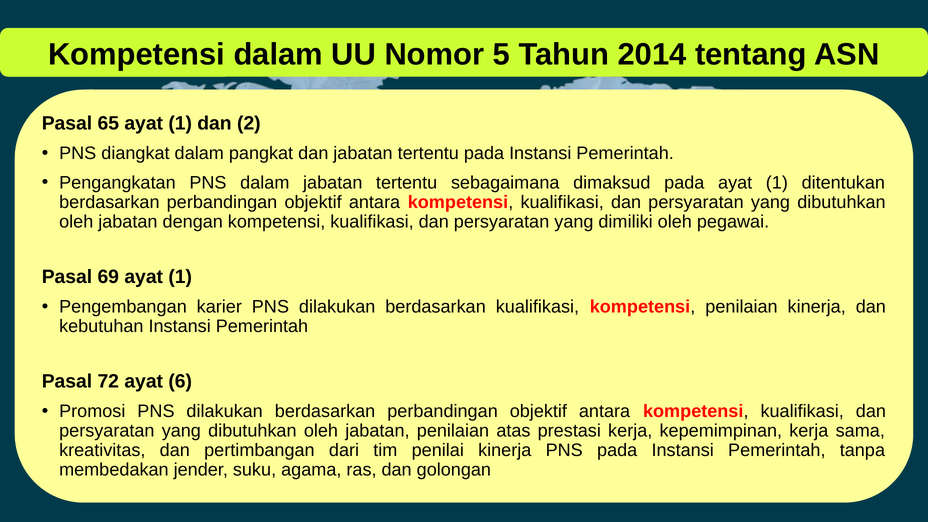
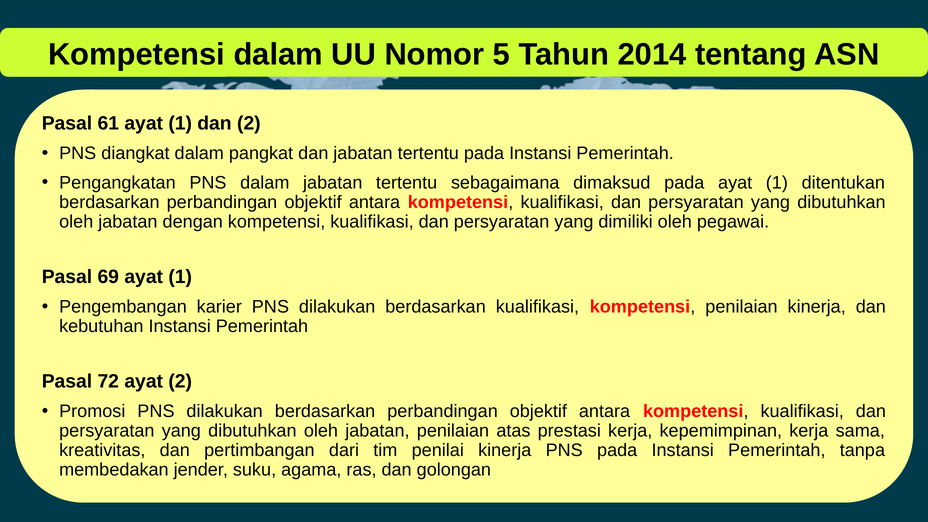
65: 65 -> 61 (108, 124)
ayat 6: 6 -> 2 (180, 381)
